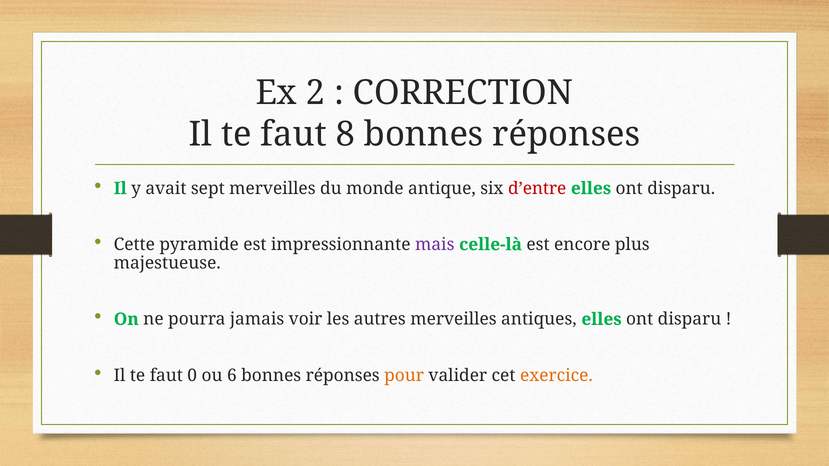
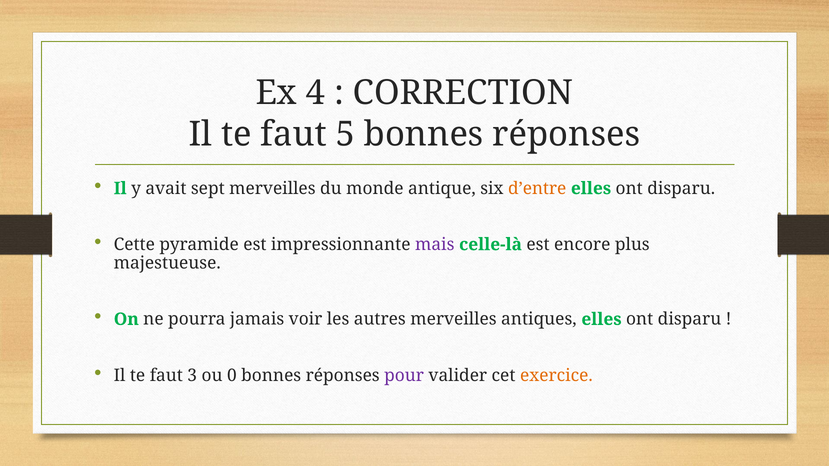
2: 2 -> 4 (316, 93)
8: 8 -> 5 (345, 134)
d’entre colour: red -> orange (537, 189)
0: 0 -> 3 (192, 376)
6: 6 -> 0 (232, 376)
pour colour: orange -> purple (404, 376)
